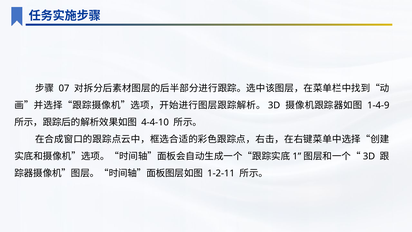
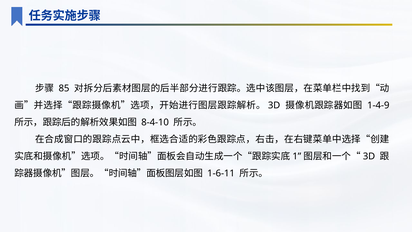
07: 07 -> 85 (64, 88)
4-4-10: 4-4-10 -> 8-4-10 (155, 122)
1-2-11: 1-2-11 -> 1-6-11 (221, 173)
